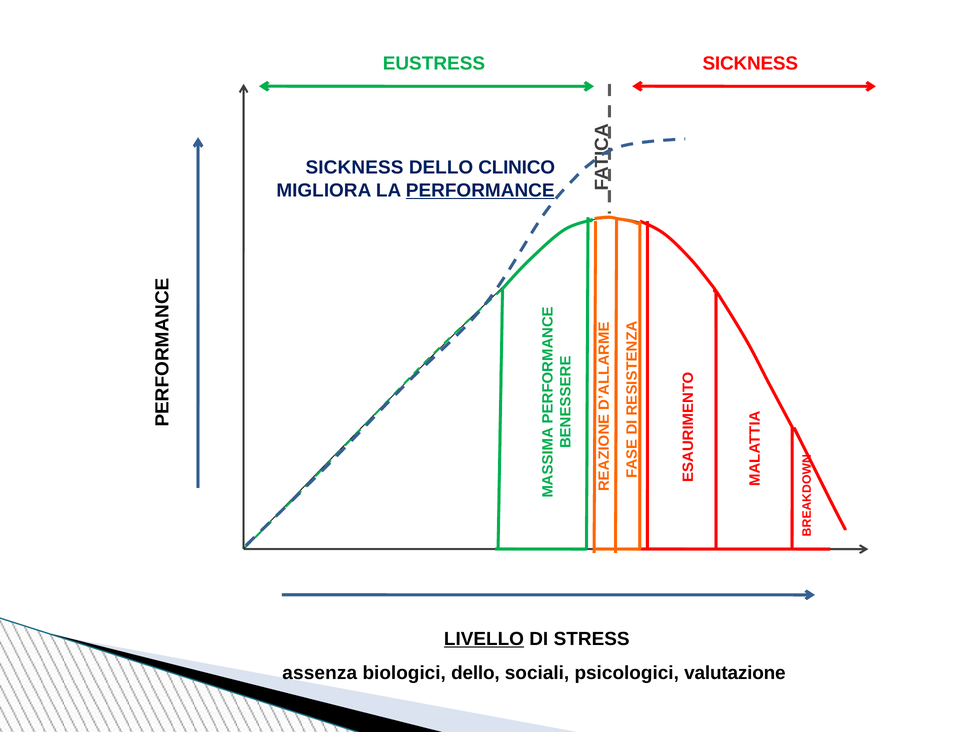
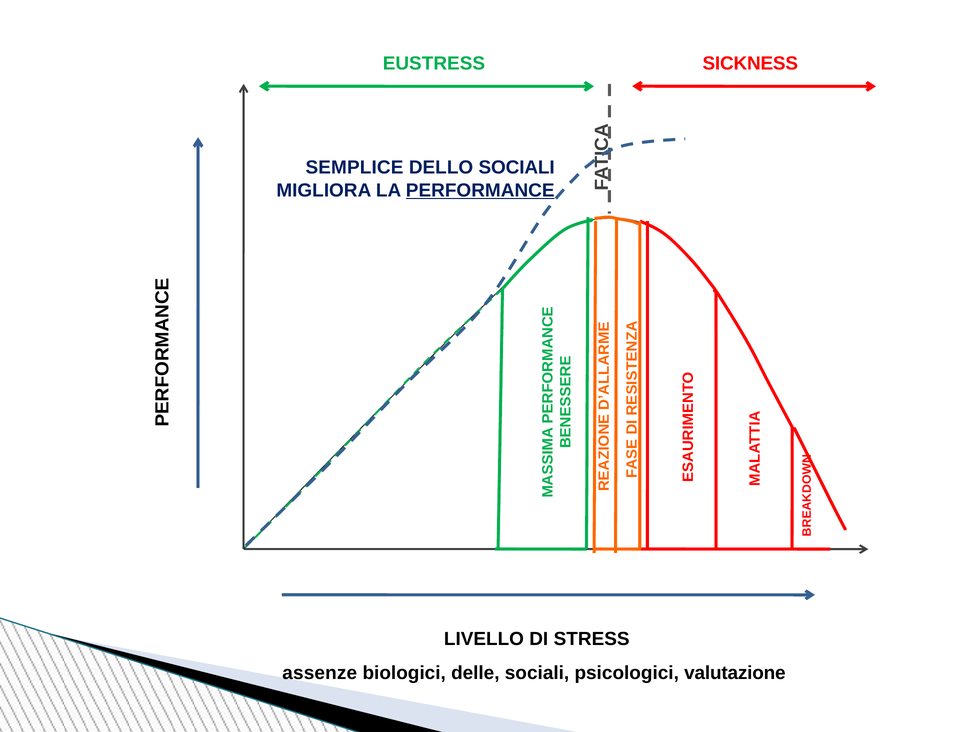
SICKNESS: SICKNESS -> SEMPLICE (354, 167)
DELLO CLINICO: CLINICO -> SOCIALI (517, 167)
LIVELLO underline: present -> none (484, 638)
assenza: assenza -> assenze (320, 672)
biologici dello: dello -> delle (475, 672)
